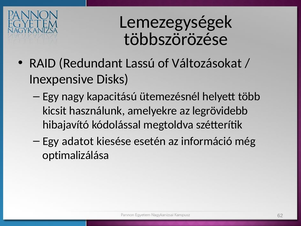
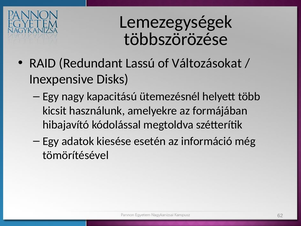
legrövidebb: legrövidebb -> formájában (220, 111)
adatot: adatot -> adatok (78, 141)
optimalizálása: optimalizálása -> tömörítésével (76, 155)
